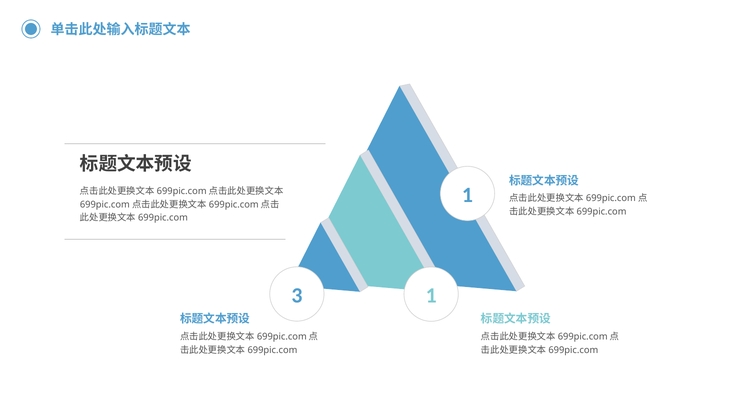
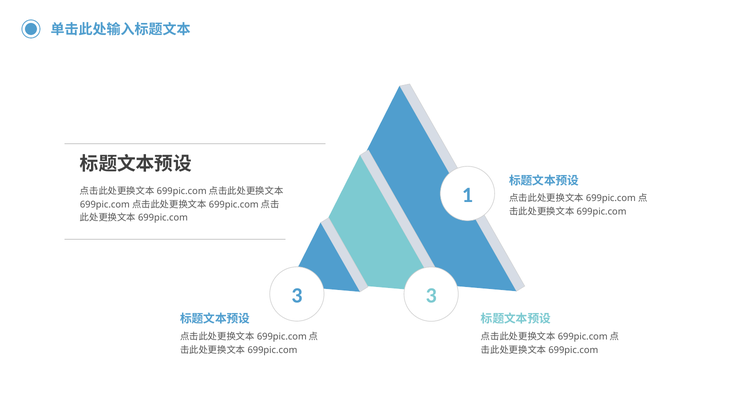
3 1: 1 -> 3 (431, 295)
